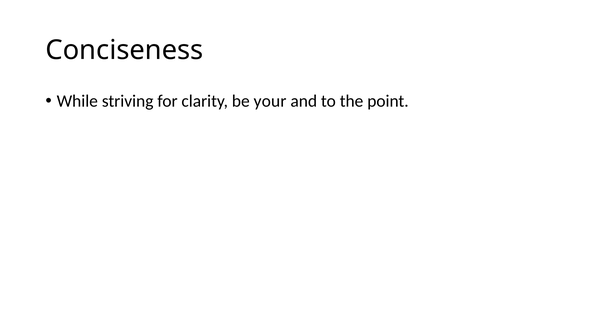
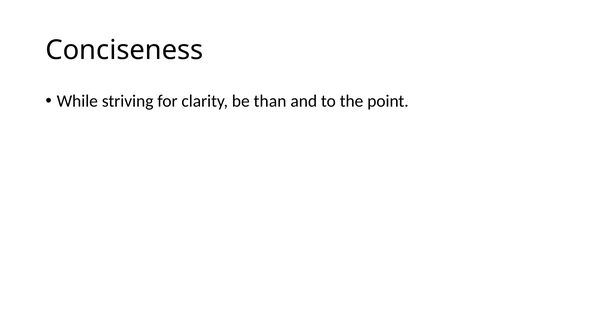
your: your -> than (270, 101)
